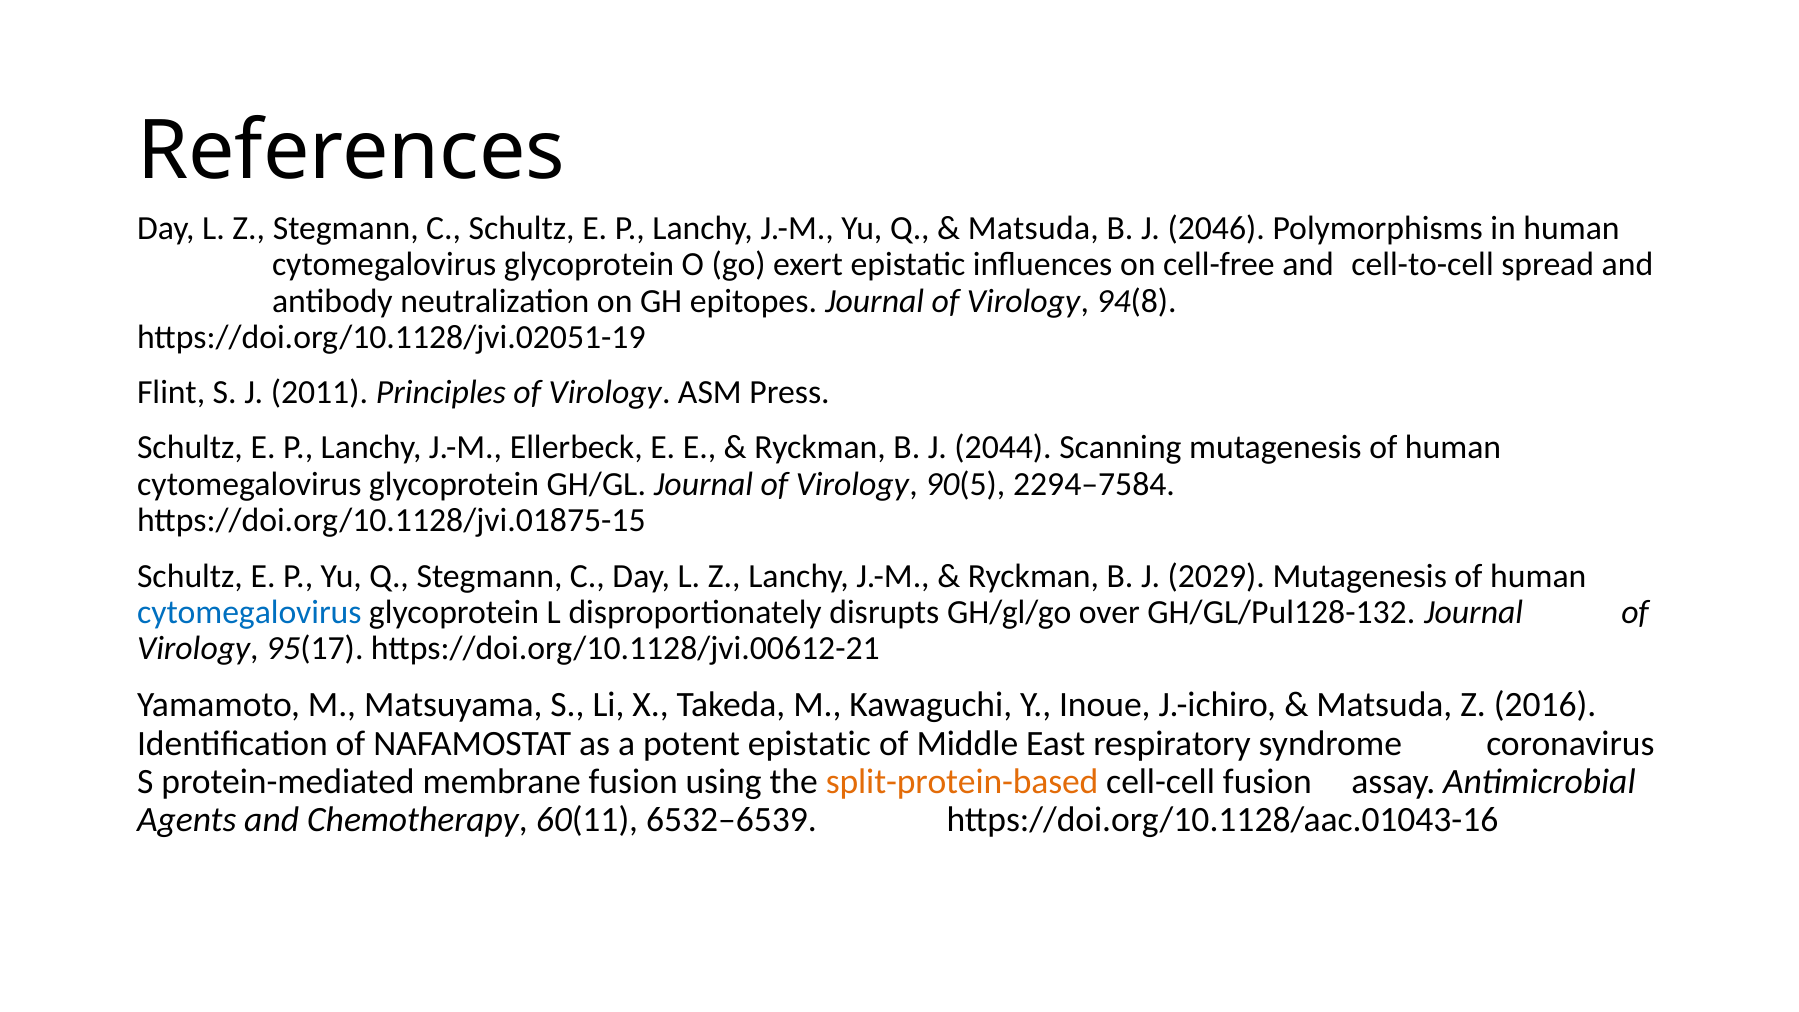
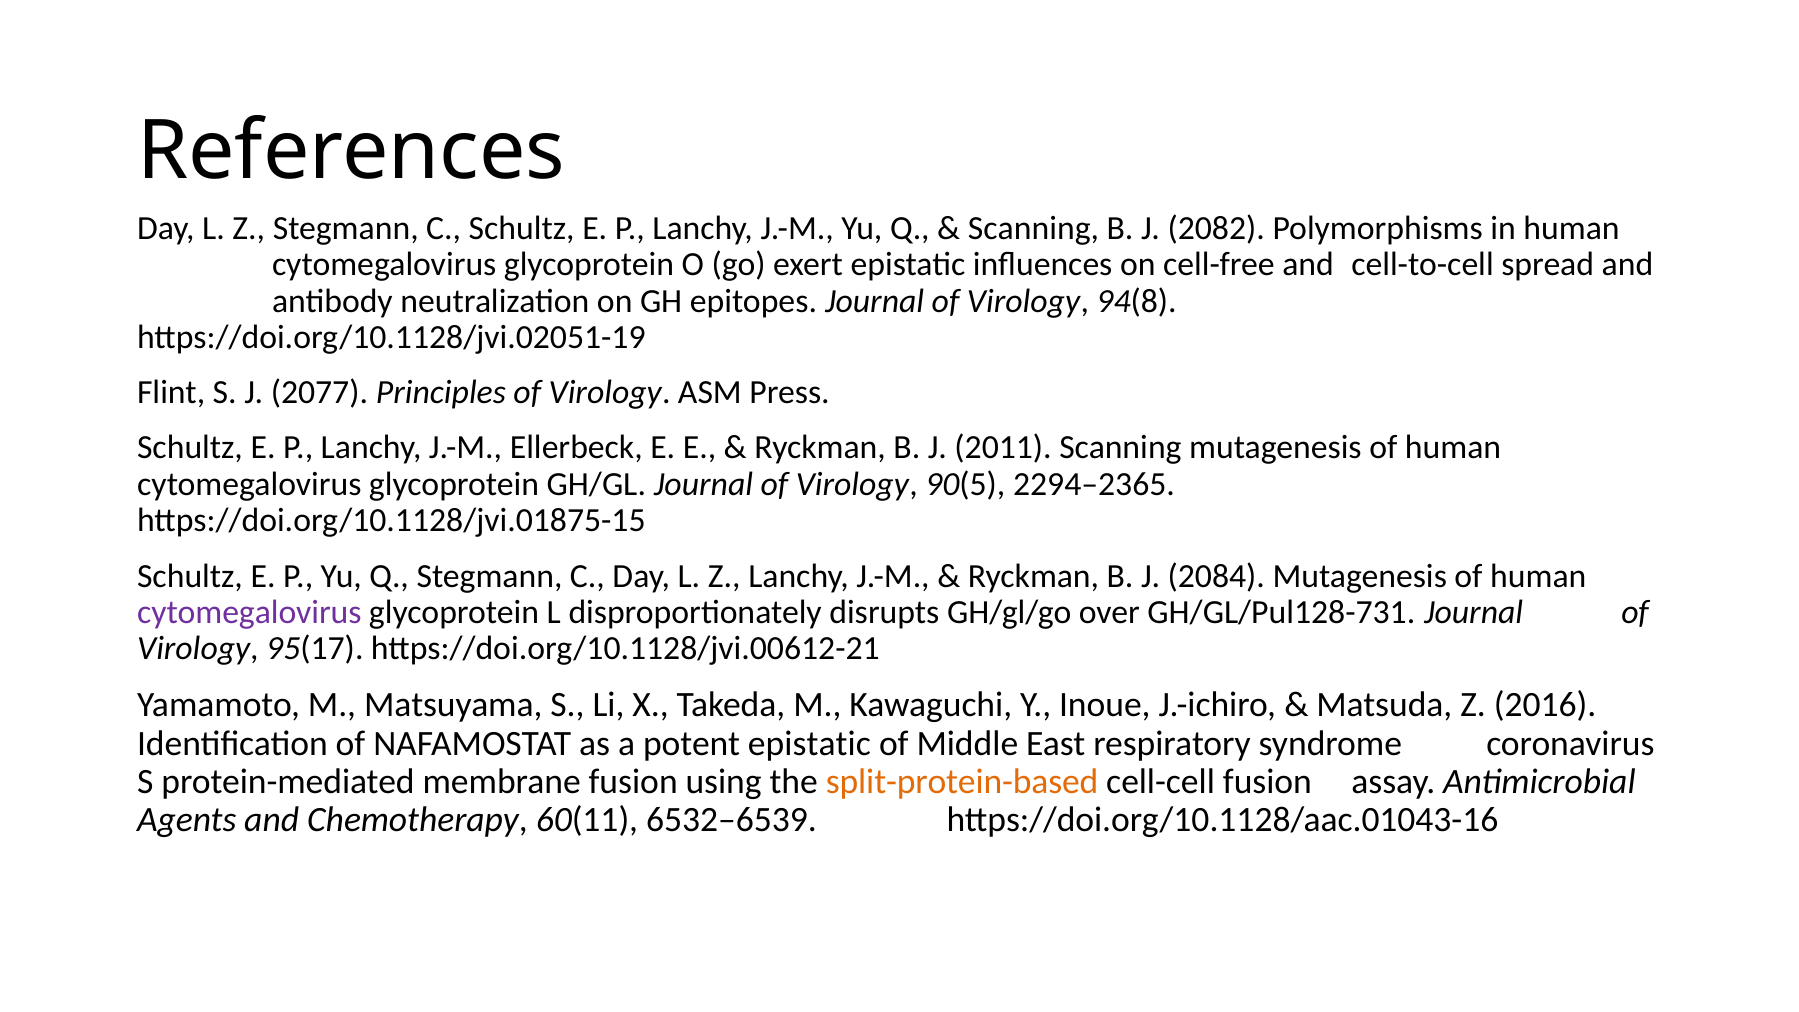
Matsuda: Matsuda -> Scanning (1033, 228)
2046: 2046 -> 2082 (1216, 228)
2011: 2011 -> 2077 (319, 393)
2044: 2044 -> 2011 (1003, 448)
2294–7584: 2294–7584 -> 2294–2365 (1094, 484)
2029: 2029 -> 2084 (1216, 576)
cytomegalovirus colour: blue -> purple (249, 612)
GH/GL/Pul128-132: GH/GL/Pul128-132 -> GH/GL/Pul128-731 (1281, 612)
